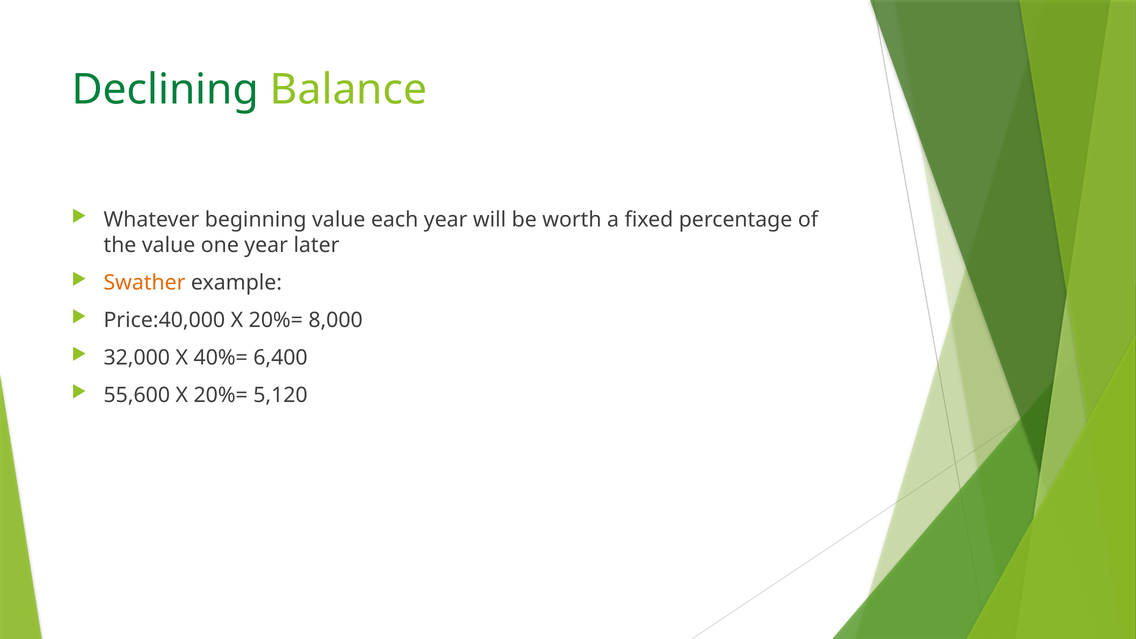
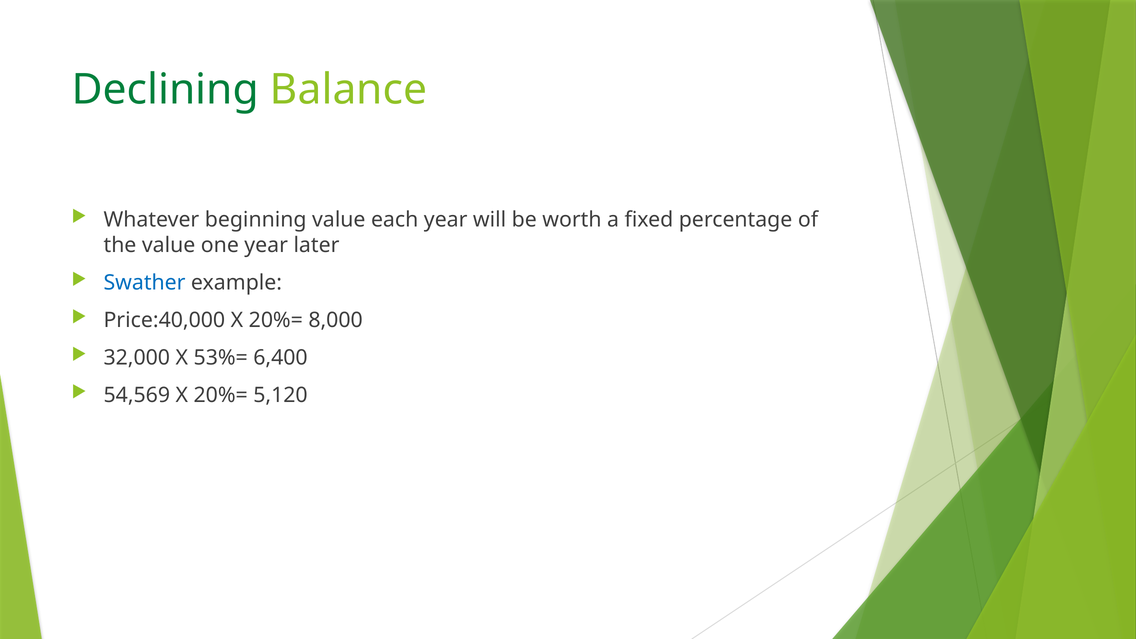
Swather colour: orange -> blue (145, 283)
40%=: 40%= -> 53%= (221, 358)
55,600: 55,600 -> 54,569 (137, 395)
